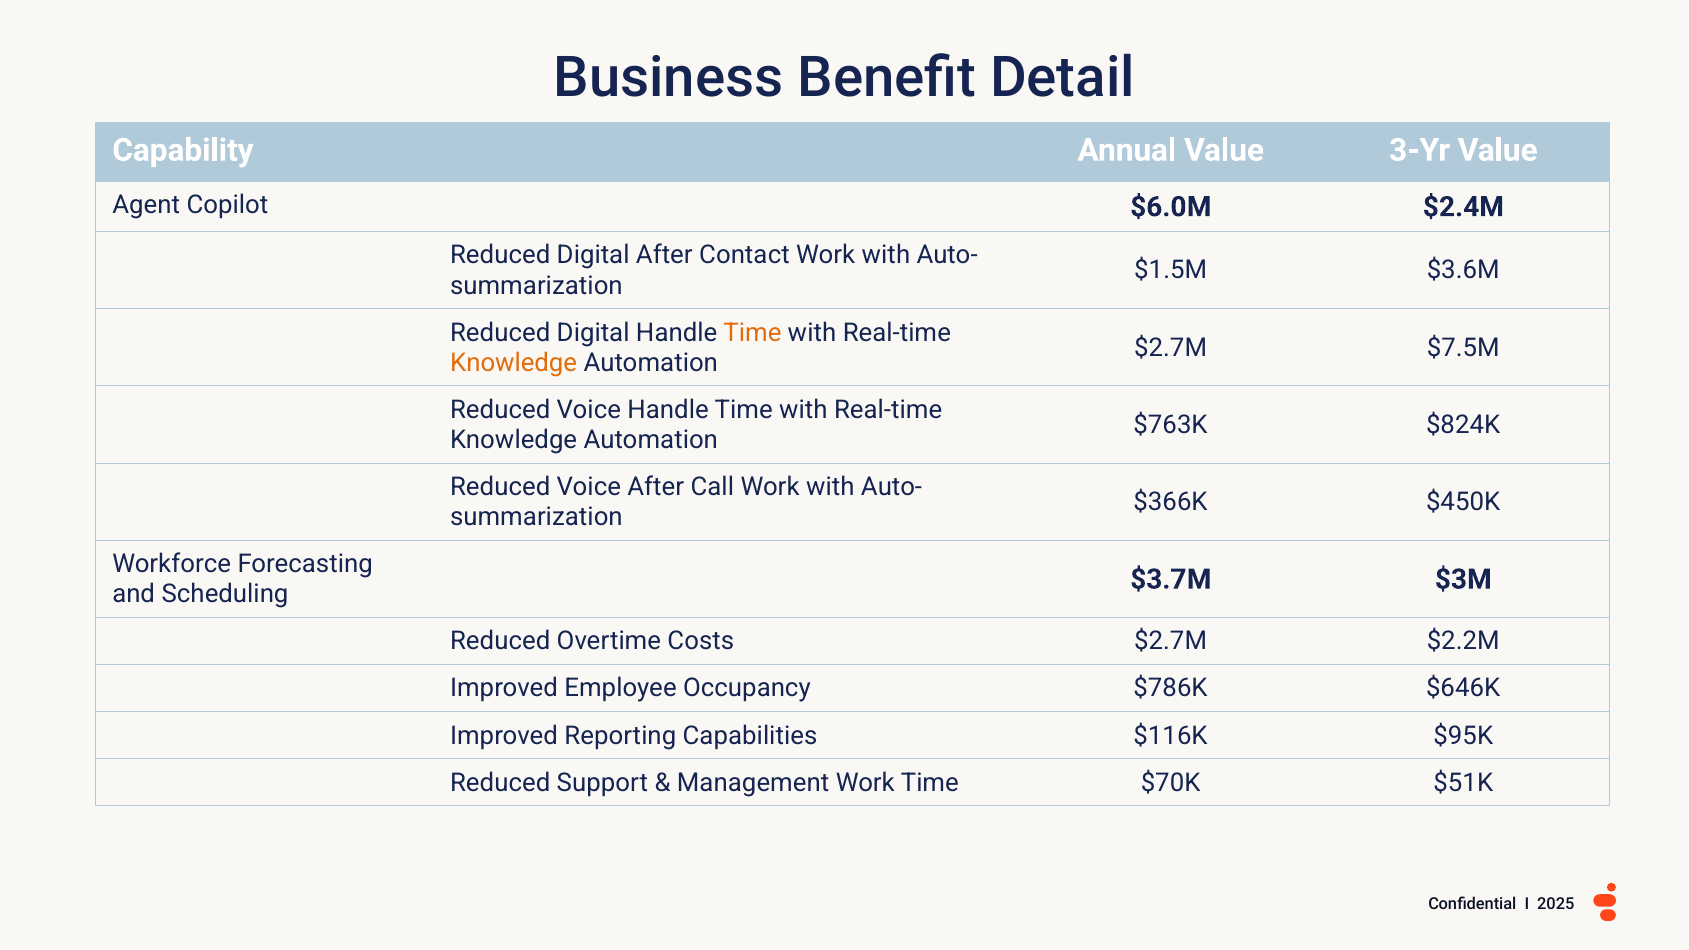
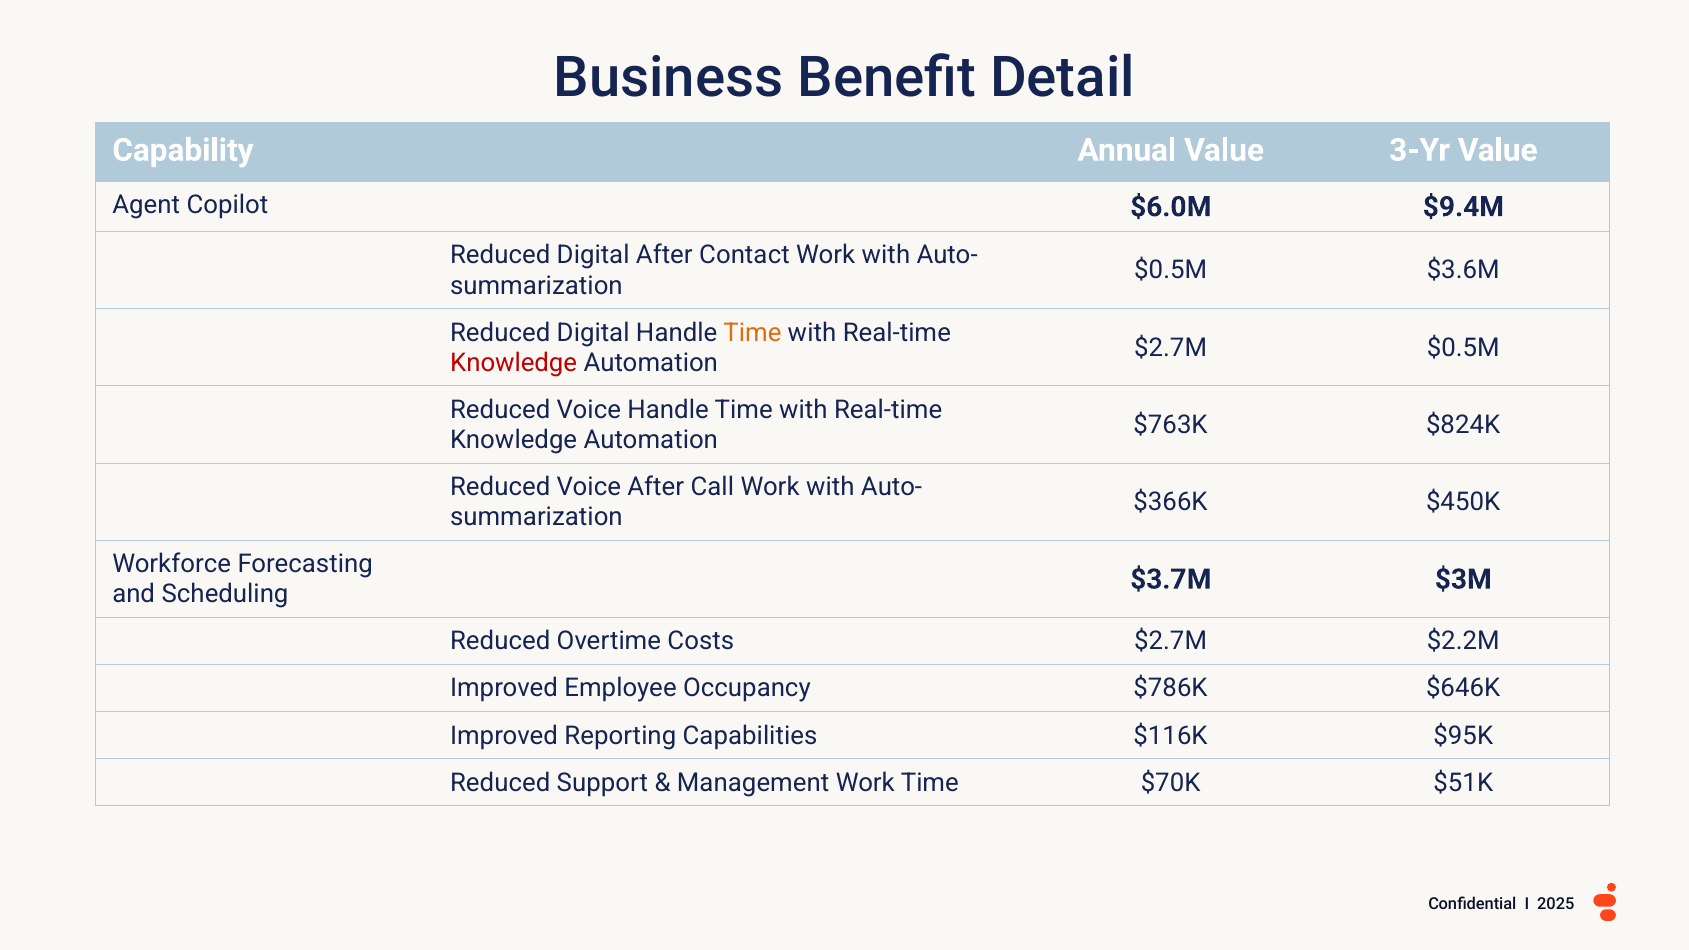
$2.4M: $2.4M -> $9.4M (1463, 207)
$1.5M: $1.5M -> $0.5M (1171, 271)
$2.7M $7.5M: $7.5M -> $0.5M (1463, 348)
Knowledge colour: orange -> red (514, 363)
